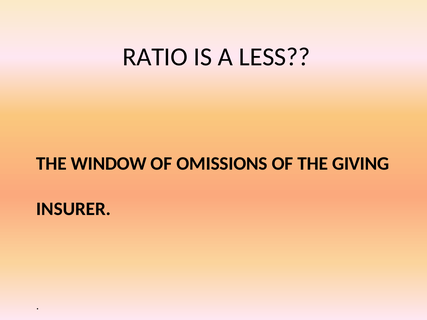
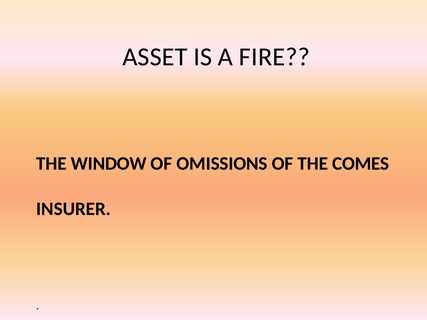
RATIO: RATIO -> ASSET (155, 57)
LESS: LESS -> FIRE (274, 57)
GIVING: GIVING -> COMES (361, 164)
